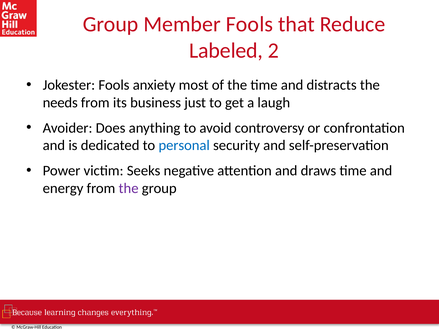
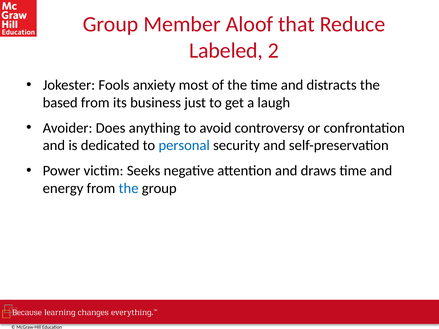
Member Fools: Fools -> Aloof (249, 24)
needs: needs -> based (60, 103)
the colour: purple -> blue (129, 189)
